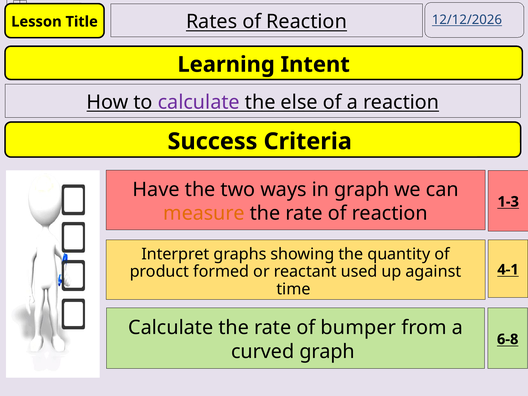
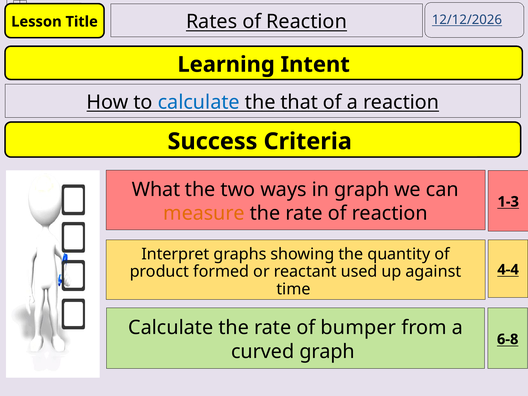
calculate colour: purple -> blue (199, 102)
else: else -> that (299, 102)
Have: Have -> What (156, 190)
4-1: 4-1 -> 4-4 (508, 270)
